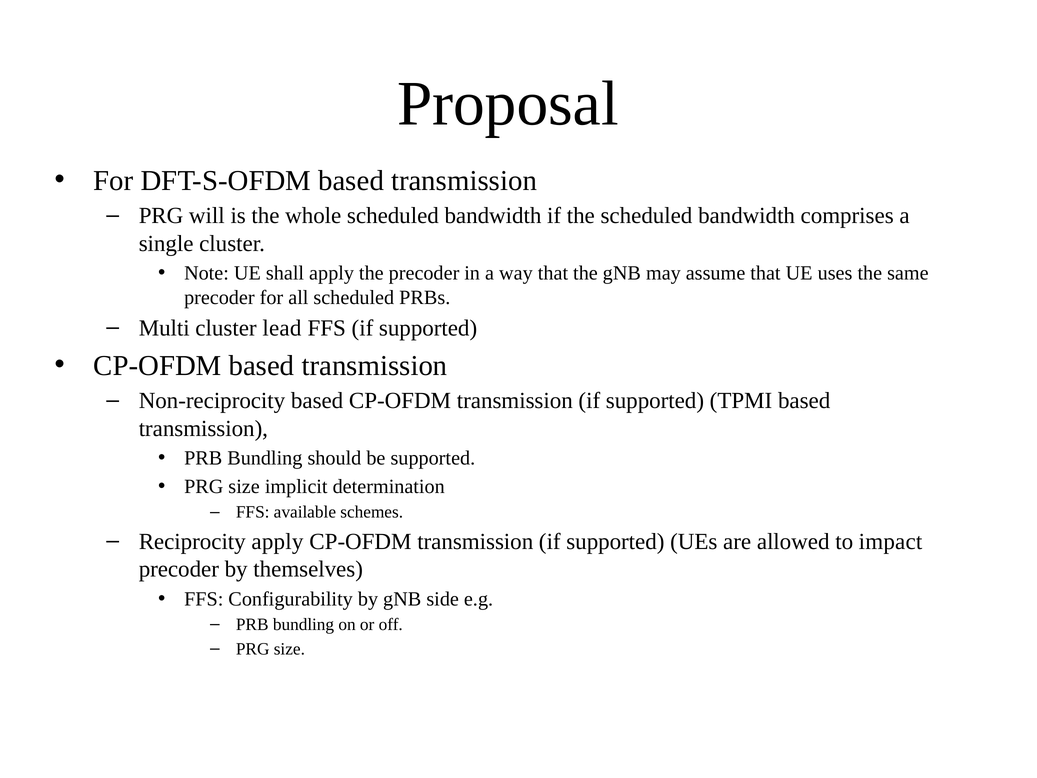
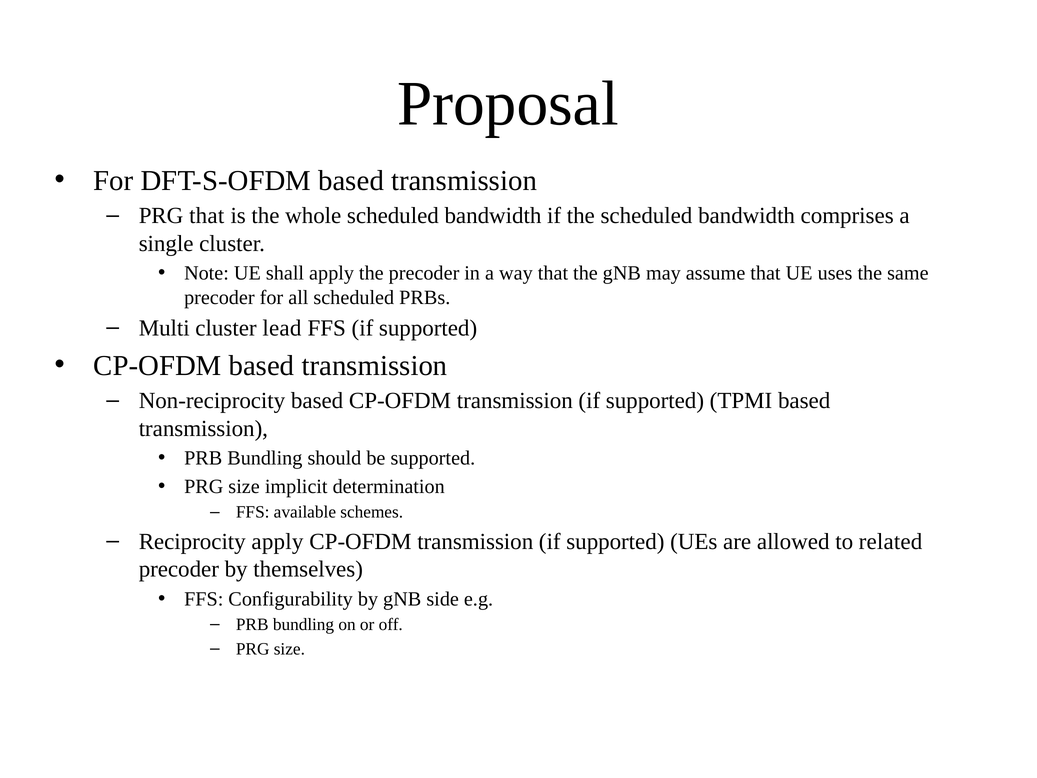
PRG will: will -> that (207, 216)
impact: impact -> related (891, 541)
